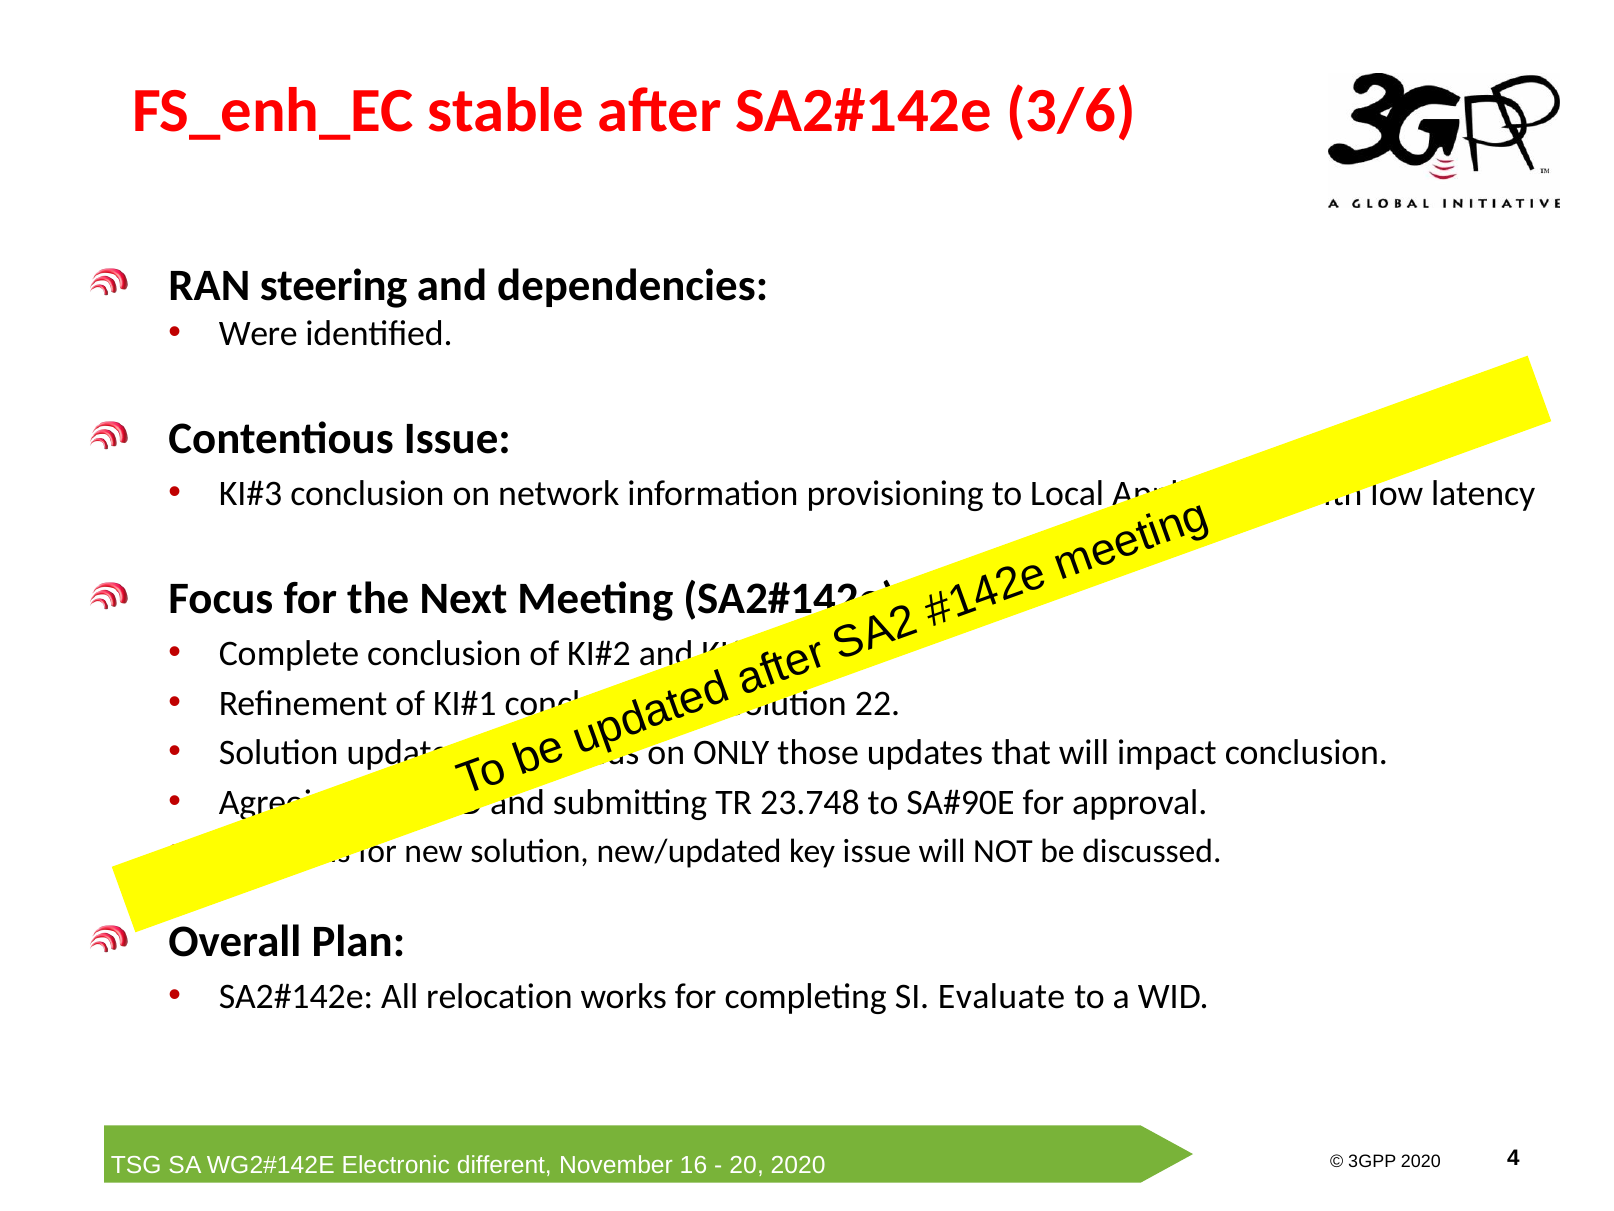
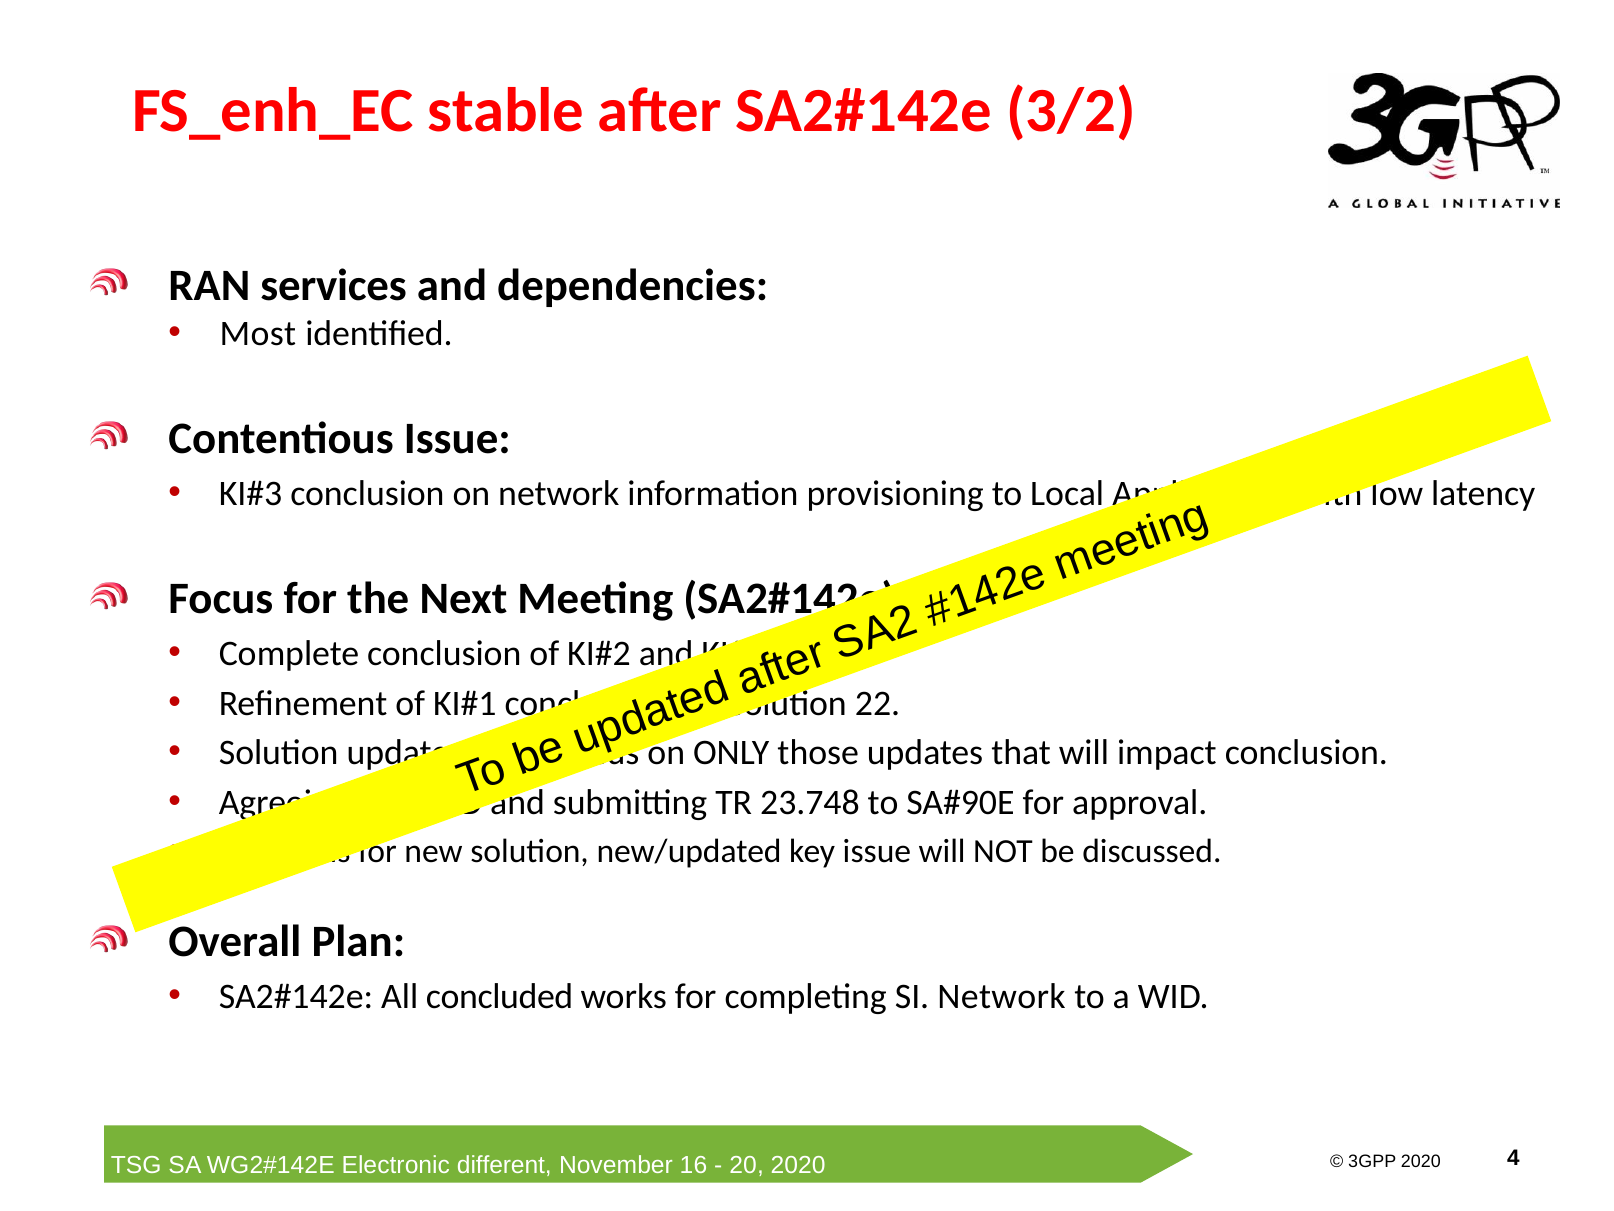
3/6: 3/6 -> 3/2 (1071, 111)
steering: steering -> services (334, 285)
Were: Were -> Most (258, 333)
relocation: relocation -> concluded (500, 996)
SI Evaluate: Evaluate -> Network (1002, 996)
